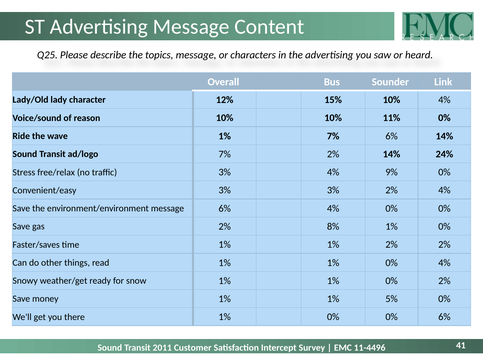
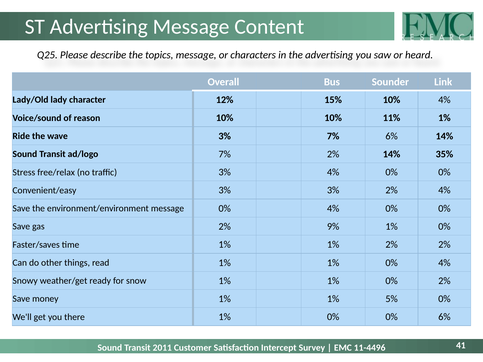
11% 0%: 0% -> 1% (444, 118)
wave 1%: 1% -> 3% (225, 136)
24%: 24% -> 35% (444, 154)
3% 4% 9%: 9% -> 0% (392, 172)
message 6%: 6% -> 0% (225, 209)
8%: 8% -> 9% (333, 227)
